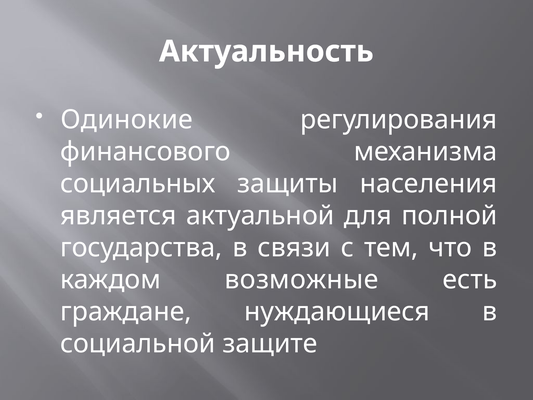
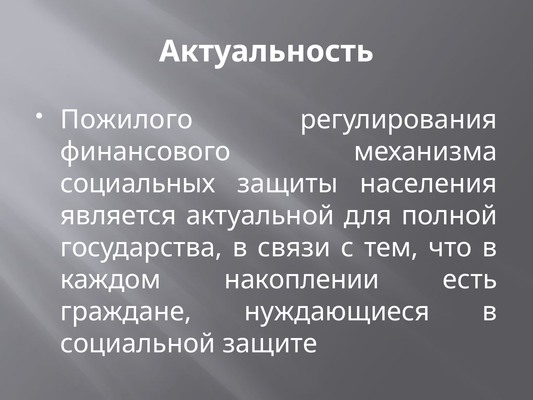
Одинокие: Одинокие -> Пожилого (127, 120)
возможные: возможные -> накоплении (302, 280)
